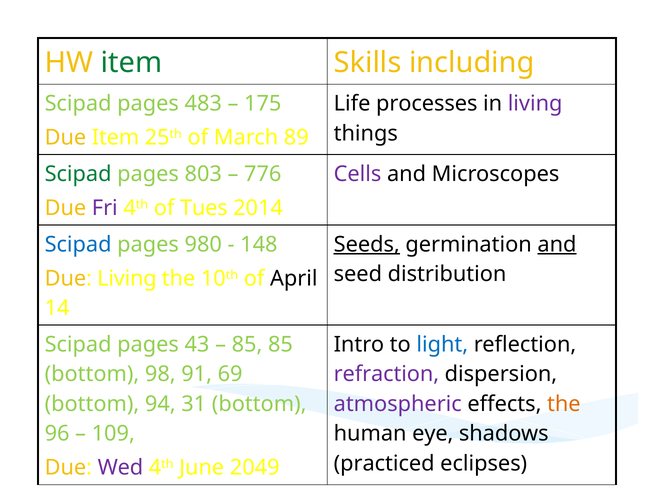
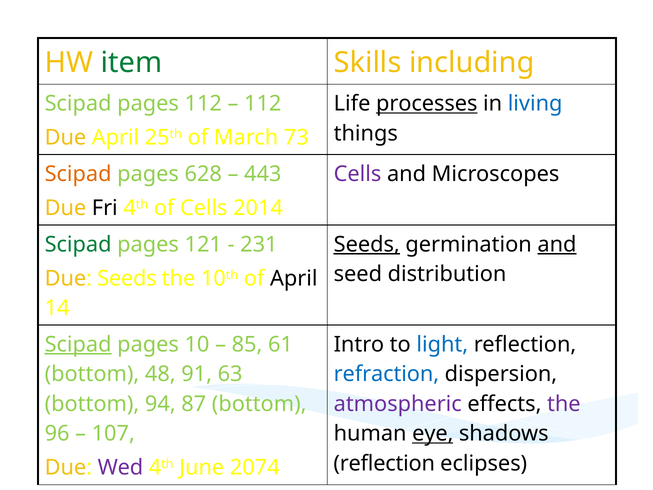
pages 483: 483 -> 112 (203, 104)
175: 175 -> 112 (263, 104)
processes underline: none -> present (427, 104)
living colour: purple -> blue (535, 104)
Due Item: Item -> April (115, 138)
89: 89 -> 73 (296, 138)
Scipad colour: green -> orange (78, 174)
803: 803 -> 628 (203, 174)
776: 776 -> 443 (263, 174)
Fri colour: purple -> black (105, 208)
of Tues: Tues -> Cells (204, 208)
Scipad colour: blue -> green (78, 244)
980: 980 -> 121 (203, 244)
148: 148 -> 231 (259, 244)
Due Living: Living -> Seeds (127, 278)
Scipad underline: none -> present (78, 344)
43: 43 -> 10 (197, 344)
85 85: 85 -> 61 (280, 344)
98: 98 -> 48 (160, 374)
69: 69 -> 63 (230, 374)
refraction colour: purple -> blue (386, 374)
31: 31 -> 87 (194, 404)
the colour: orange -> purple (564, 404)
109: 109 -> 107 (113, 433)
eye underline: none -> present (433, 433)
practiced: practiced -> reflection (384, 463)
2049: 2049 -> 2074 (255, 467)
